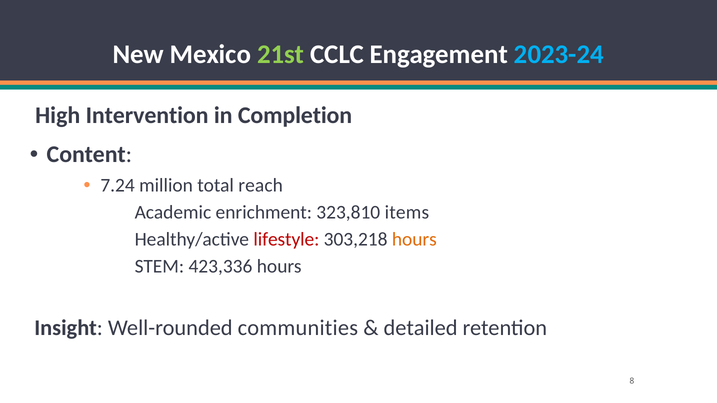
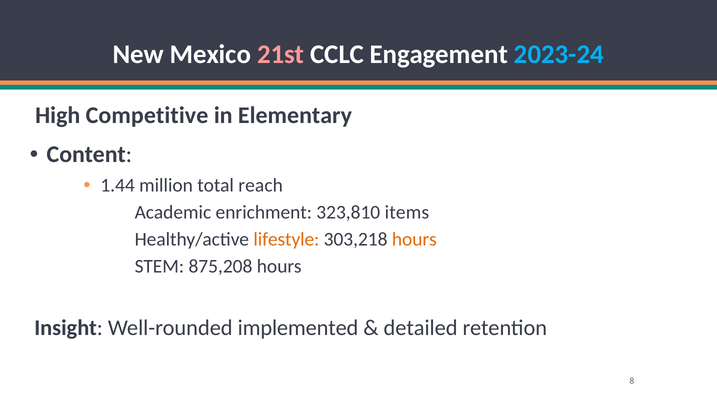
21st colour: light green -> pink (281, 54)
Intervention: Intervention -> Competitive (147, 115)
Completion: Completion -> Elementary (295, 115)
7.24: 7.24 -> 1.44 (118, 186)
lifestyle colour: red -> orange (286, 239)
423,336: 423,336 -> 875,208 (220, 266)
communities: communities -> implemented (298, 328)
